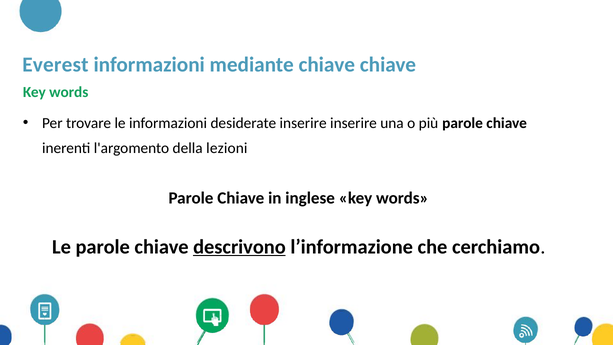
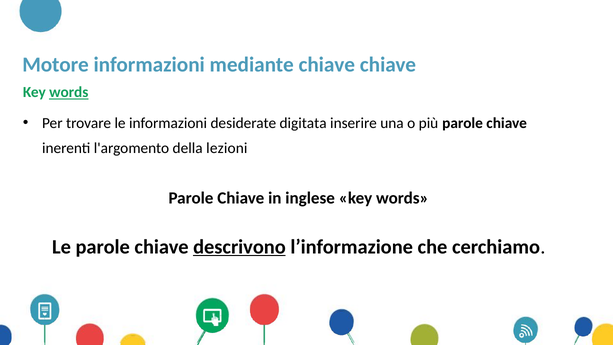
Everest: Everest -> Motore (56, 65)
words underline: none -> present (69, 92)
desiderate inserire: inserire -> digitata (303, 123)
